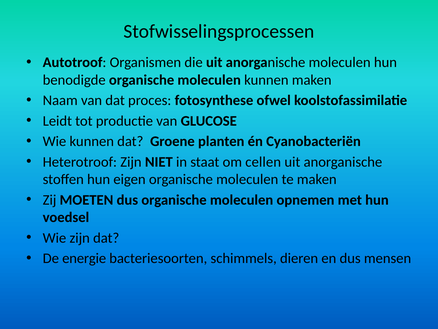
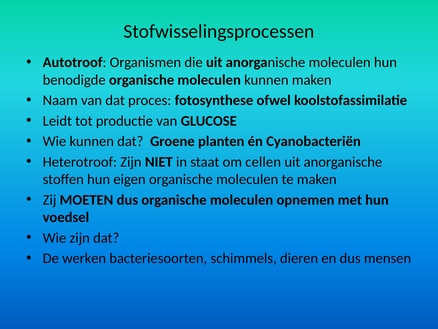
energie: energie -> werken (84, 258)
